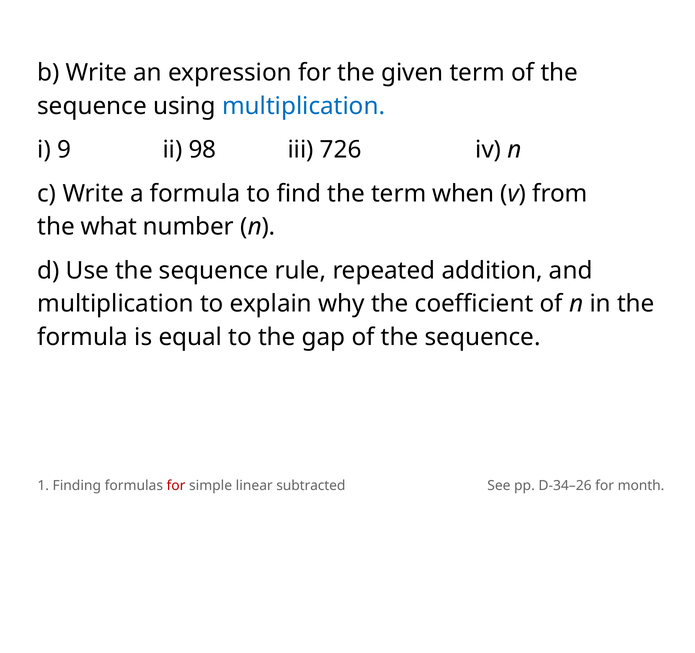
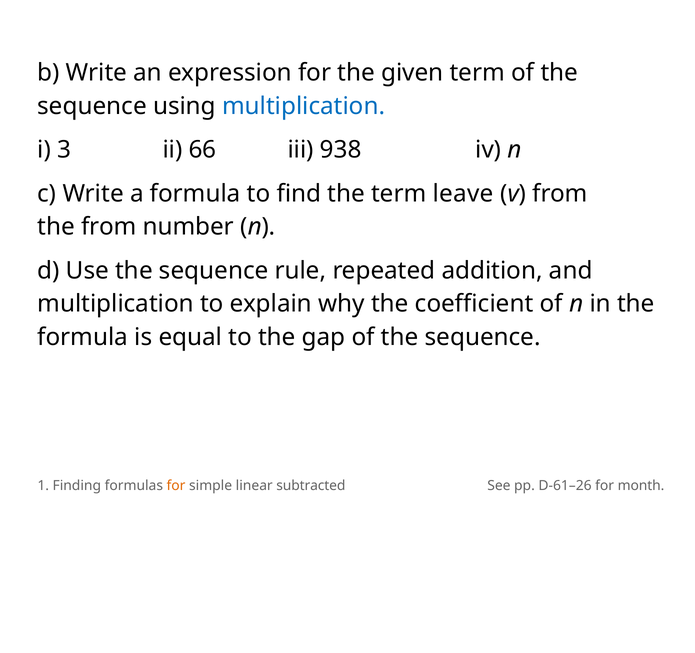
9: 9 -> 3 (64, 150)
98: 98 -> 66 (202, 150)
726: 726 -> 938 (341, 150)
when: when -> leave (463, 194)
the what: what -> from (109, 227)
for colour: red -> orange (176, 486)
D-34–26: D-34–26 -> D-61–26 (565, 486)
